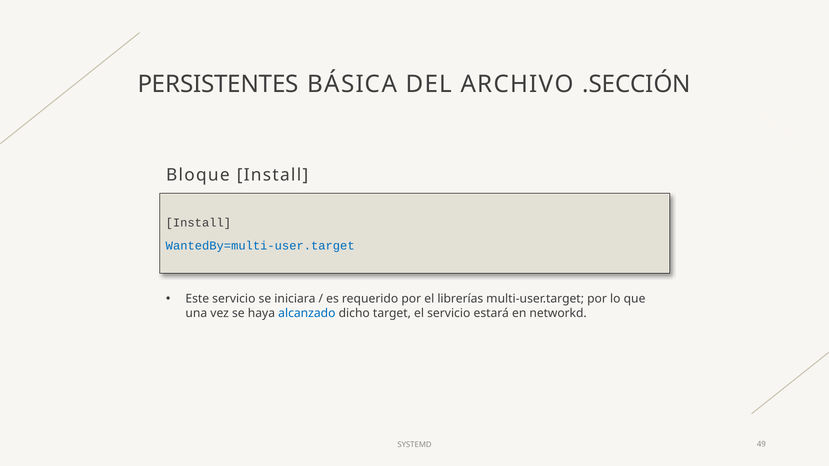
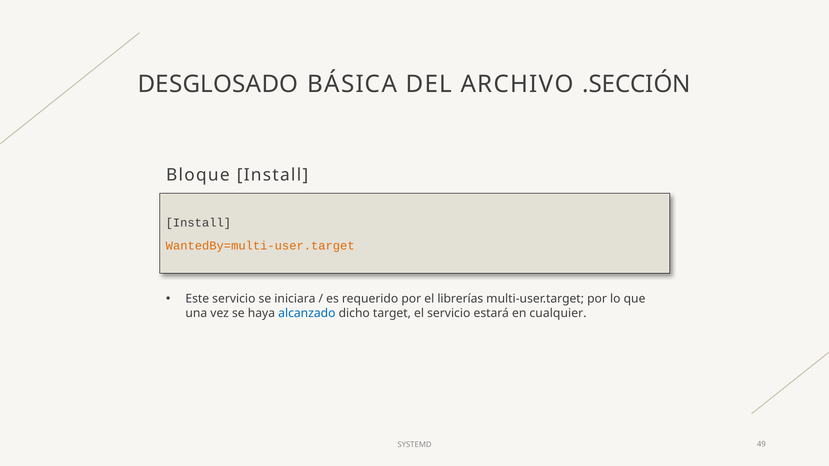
PERSISTENTES: PERSISTENTES -> DESGLOSADO (218, 84)
WantedBy=multi-user.target colour: blue -> orange (260, 246)
networkd: networkd -> cualquier (558, 314)
